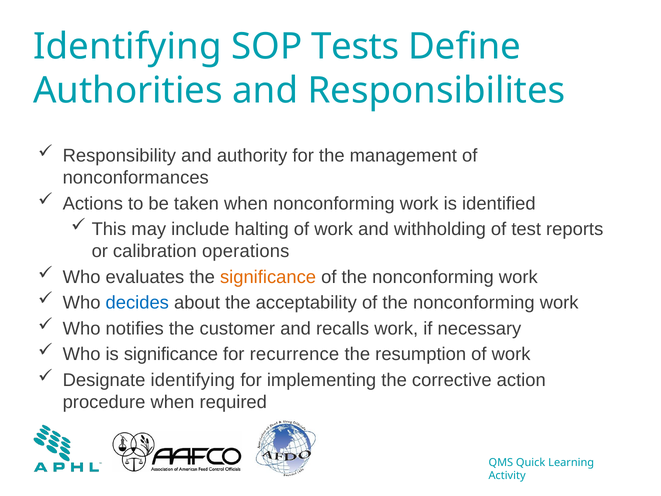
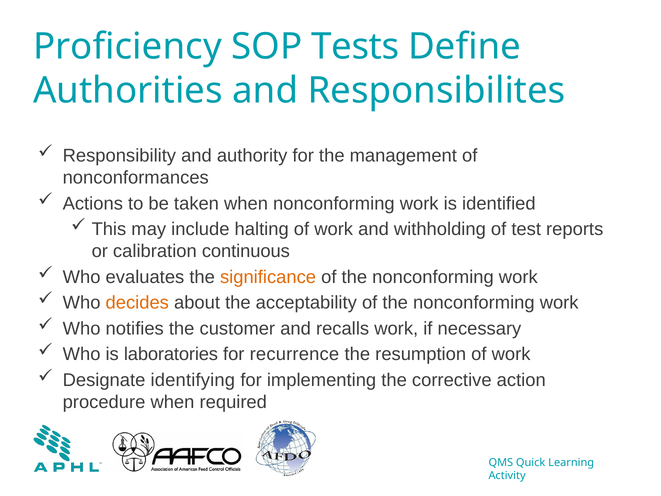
Identifying: Identifying -> Proficiency (127, 47)
operations: operations -> continuous (246, 251)
decides colour: blue -> orange (137, 303)
is significance: significance -> laboratories (171, 354)
